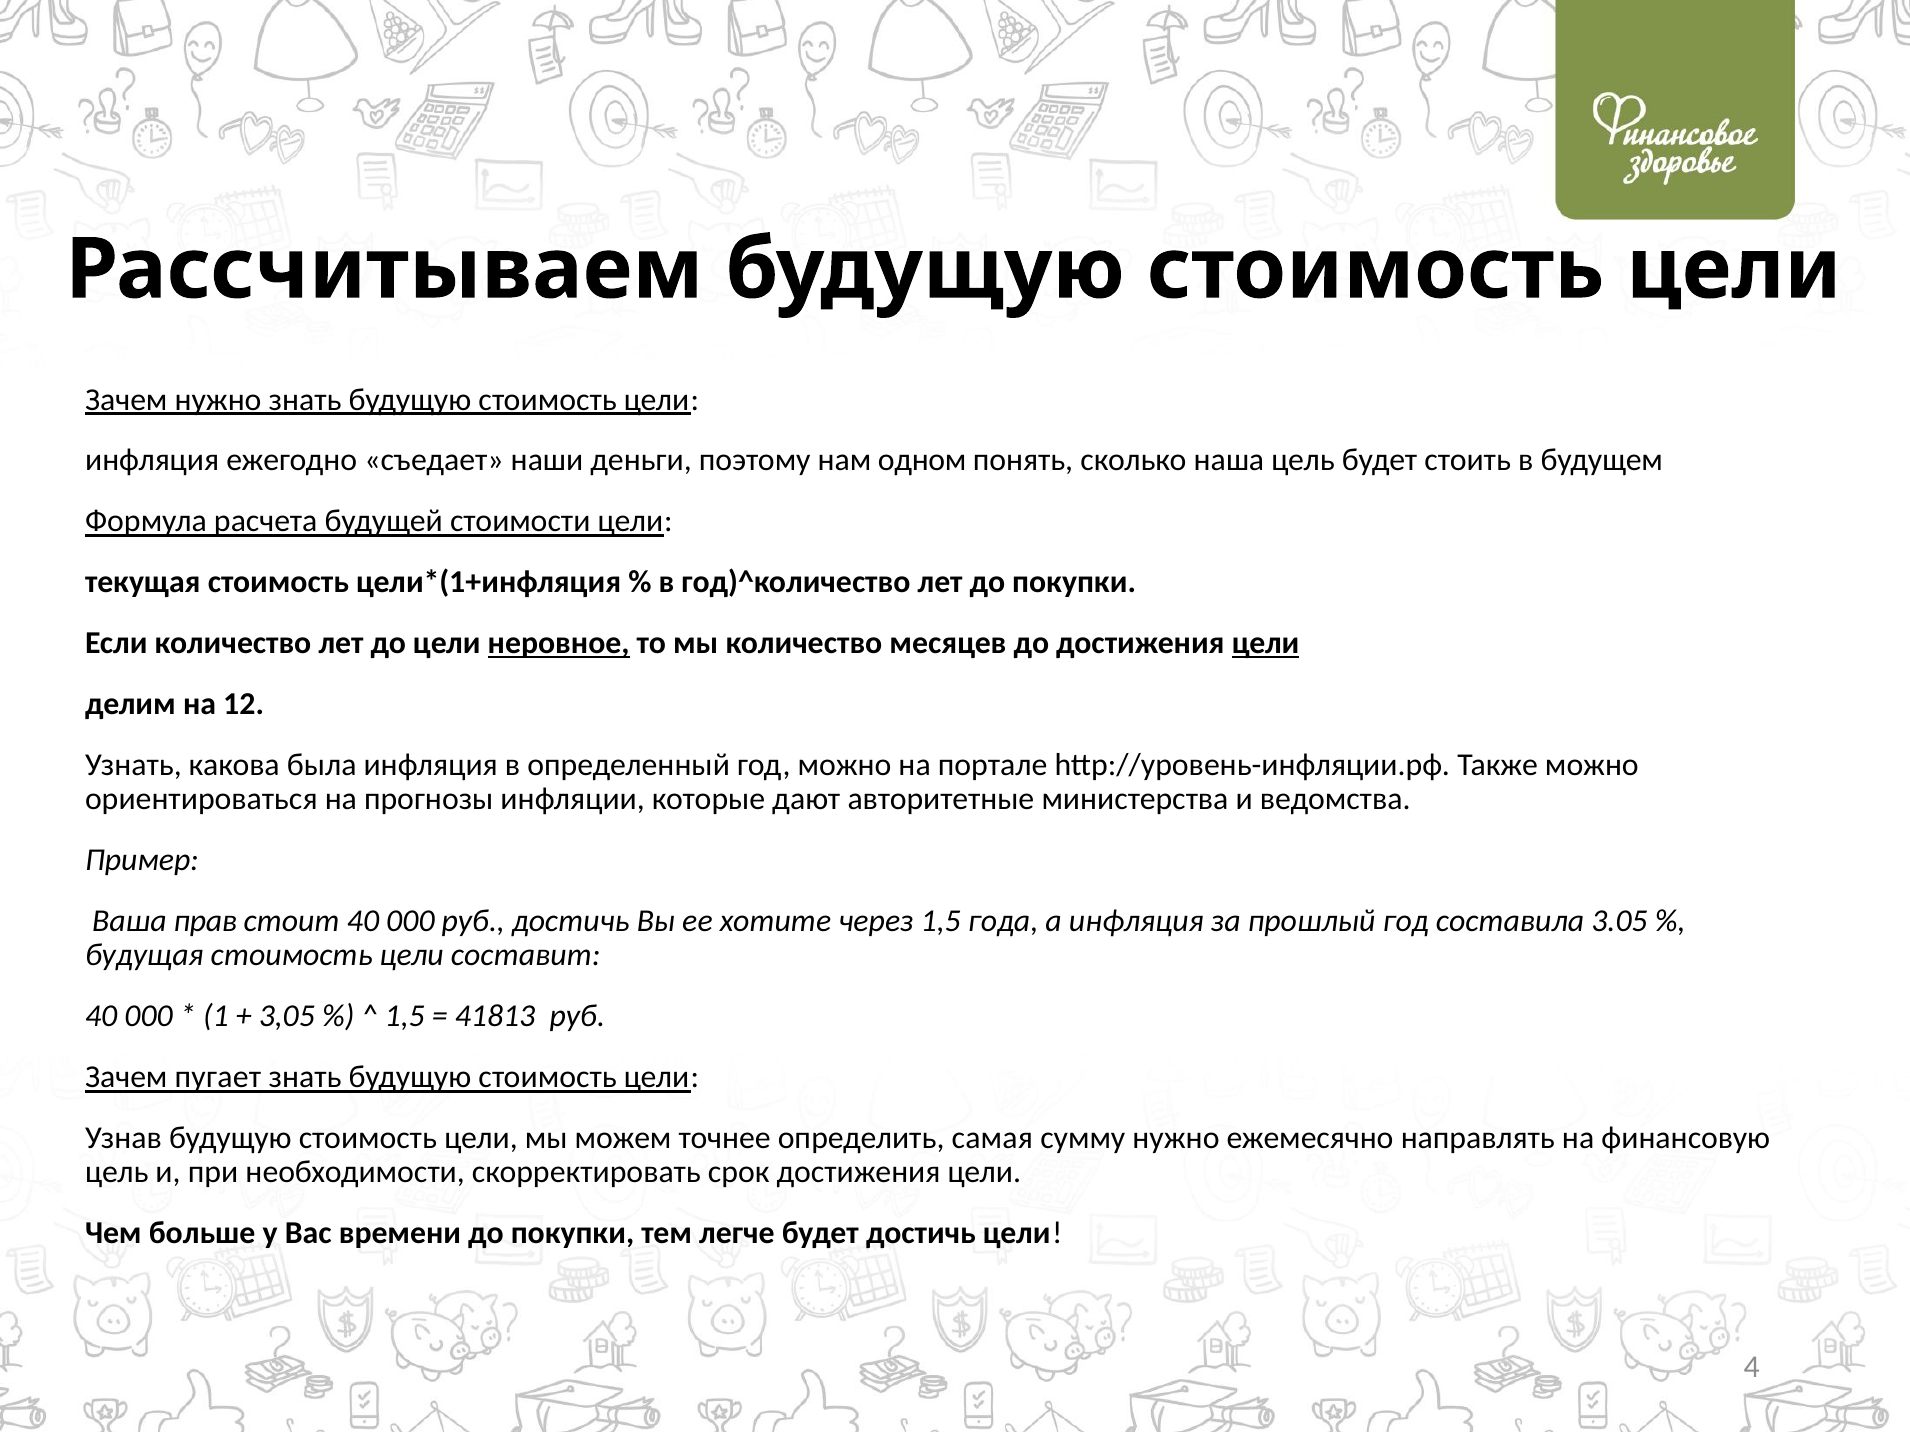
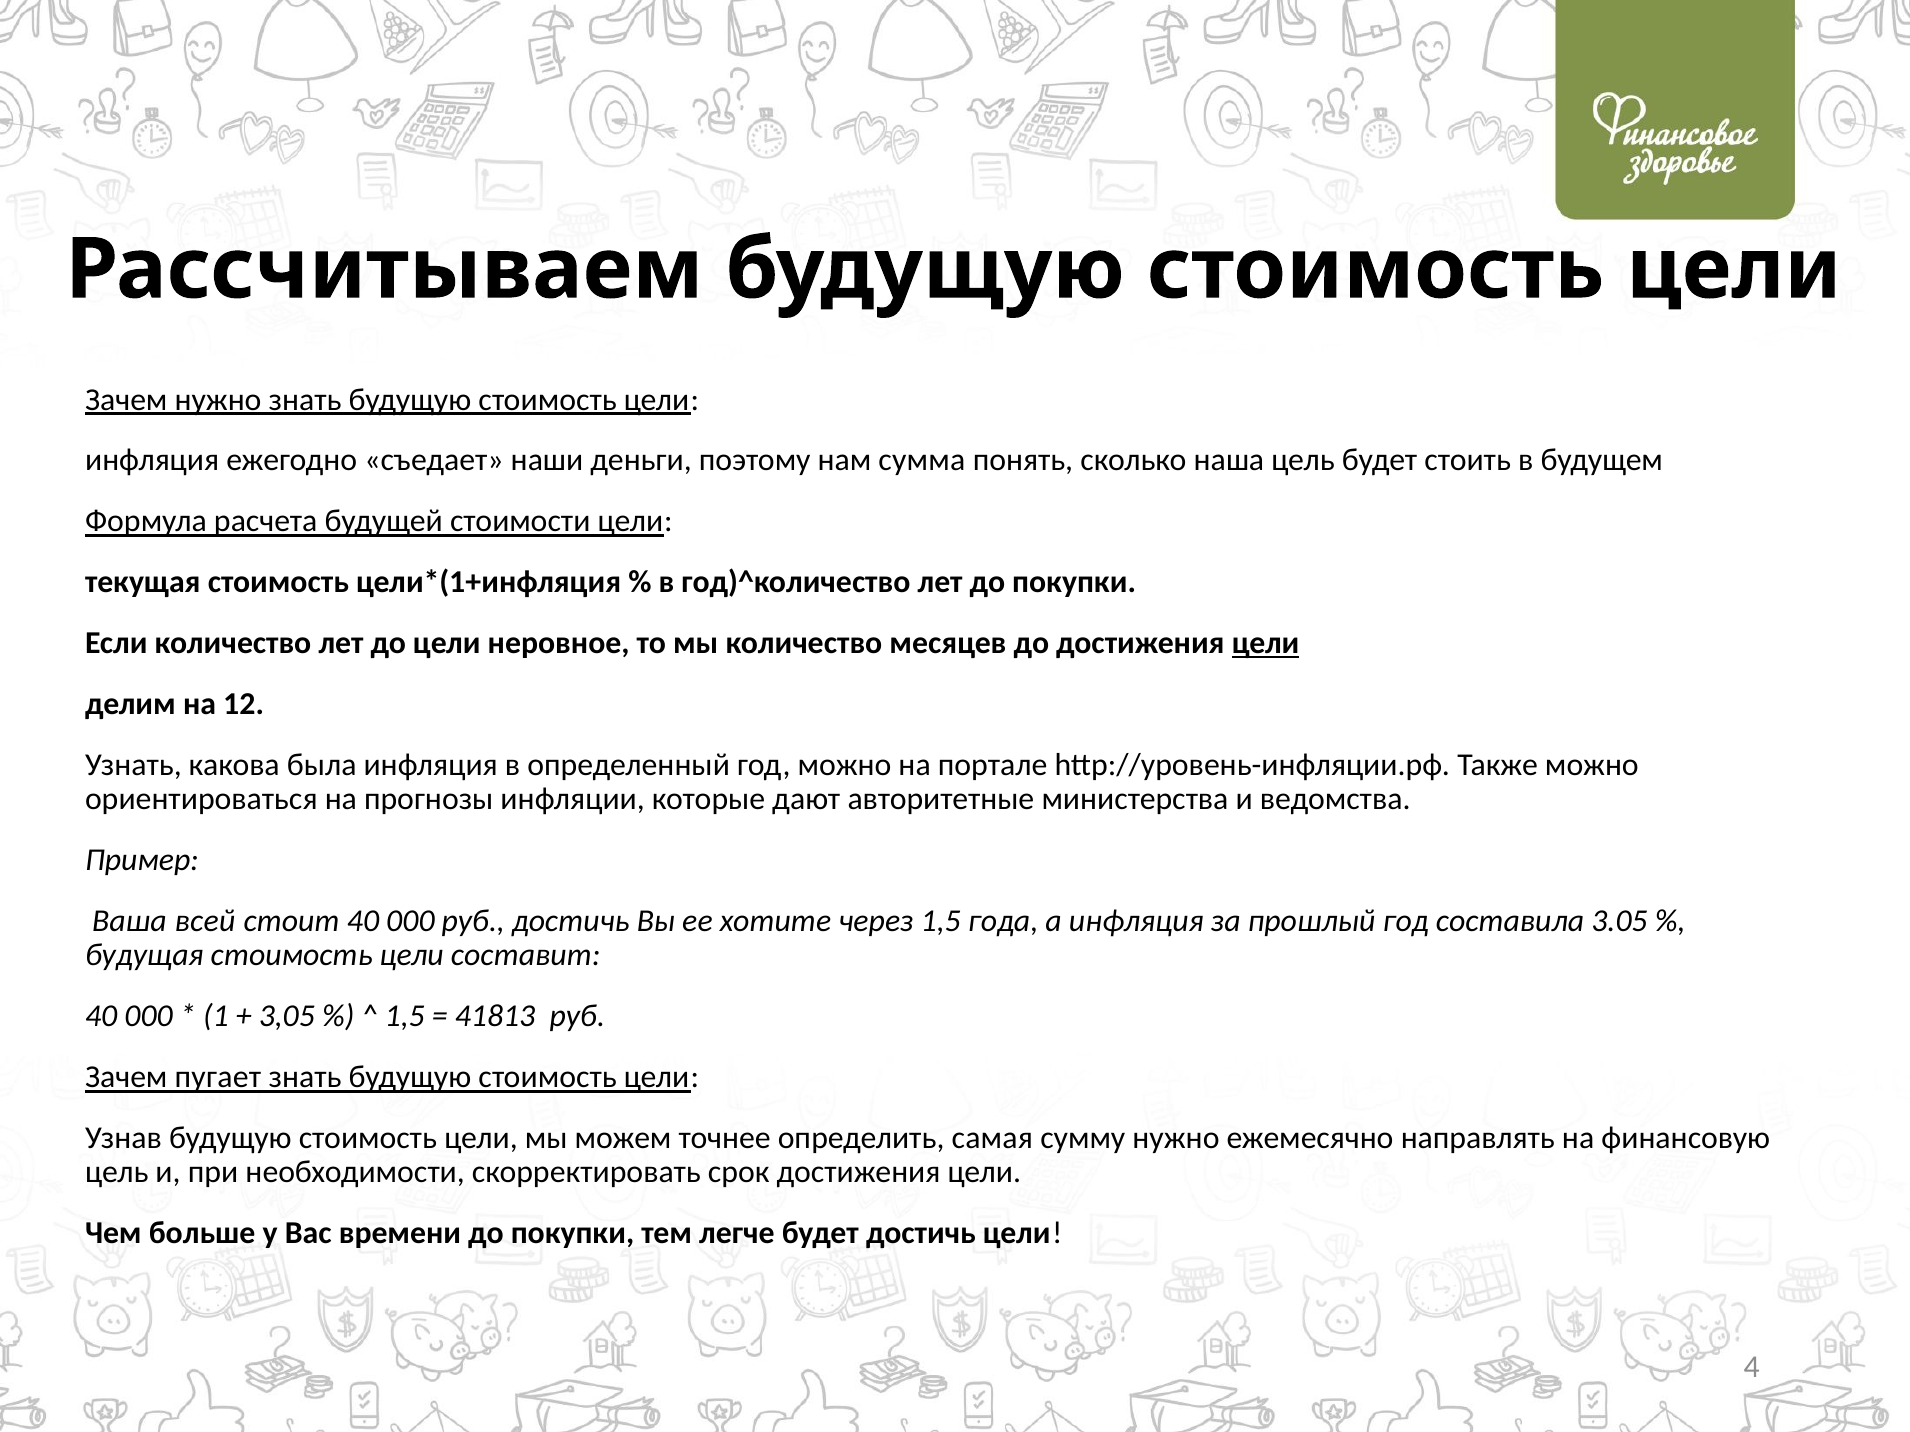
одном: одном -> сумма (922, 461)
неровное underline: present -> none (559, 643)
прав: прав -> всей (205, 921)
